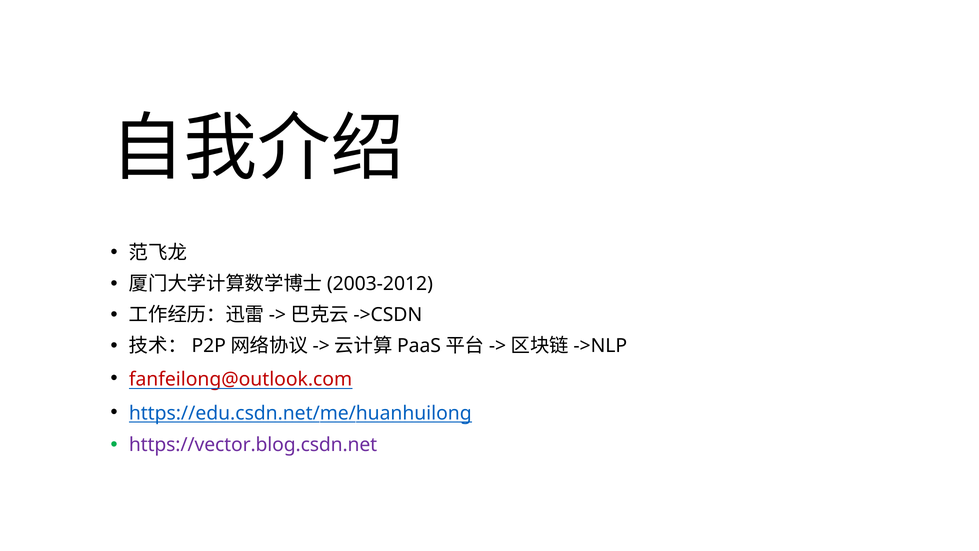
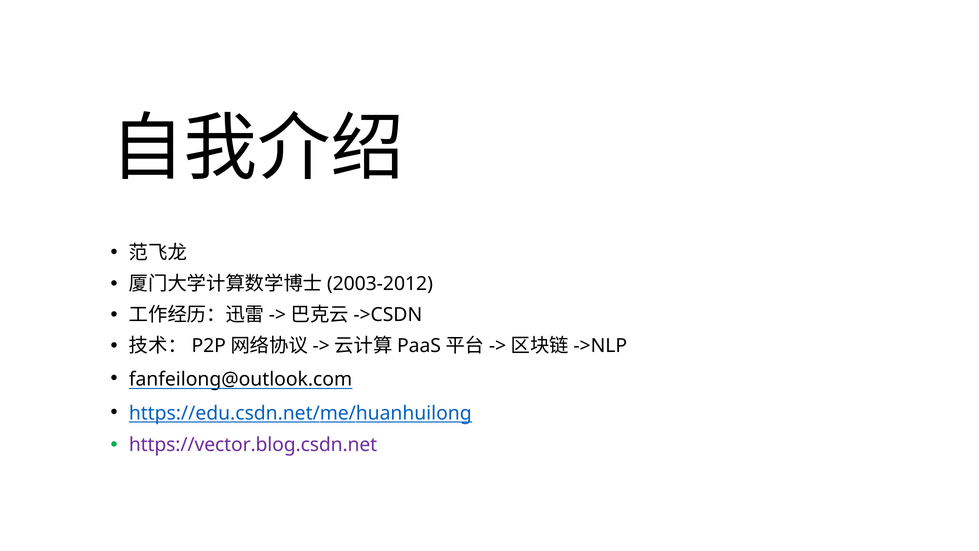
fanfeilong@outlook.com colour: red -> black (241, 379)
